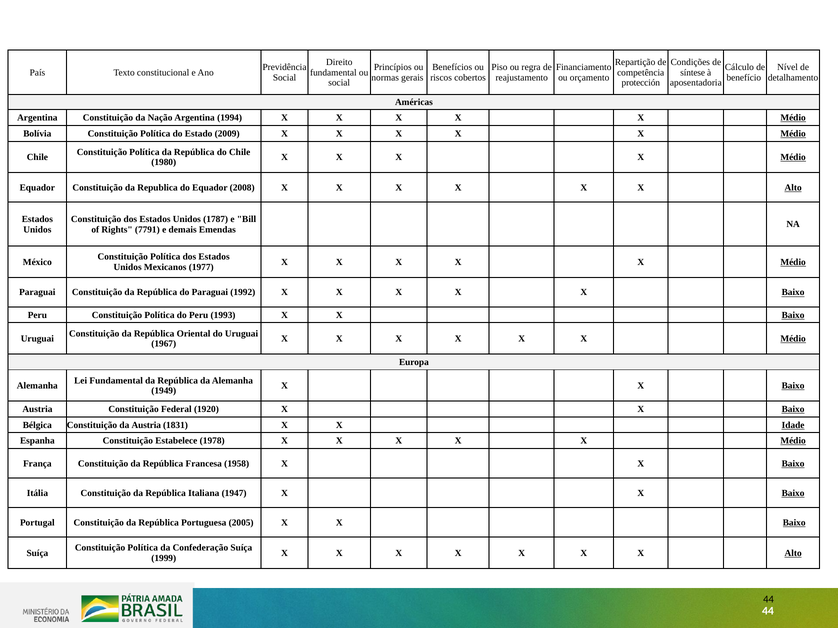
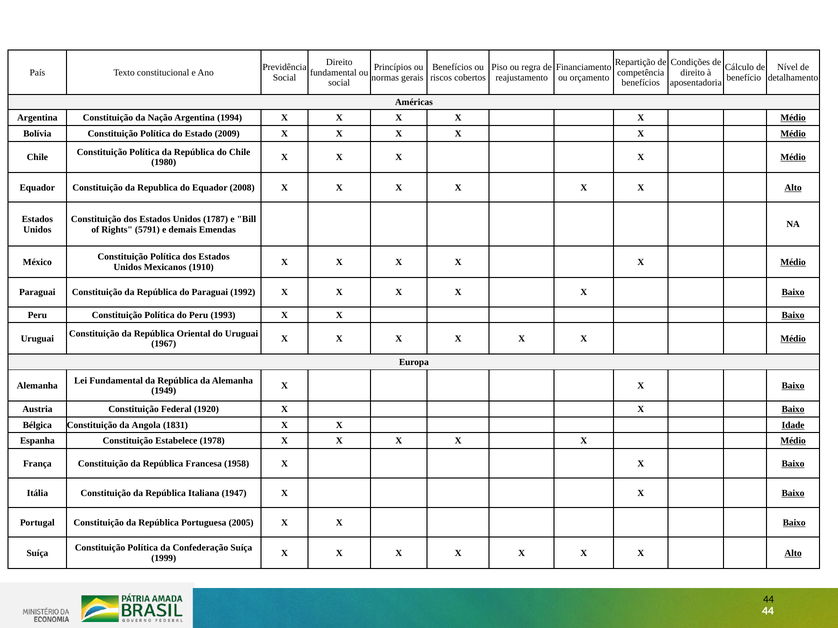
síntese: síntese -> direito (693, 73)
protección: protección -> benefícios (641, 83)
7791: 7791 -> 5791 (147, 230)
1977: 1977 -> 1910 (201, 267)
da Austria: Austria -> Angola (146, 425)
